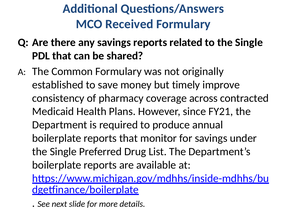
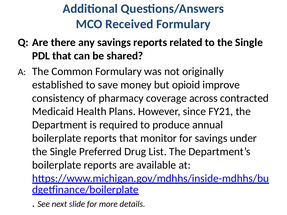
timely: timely -> opioid (186, 85)
